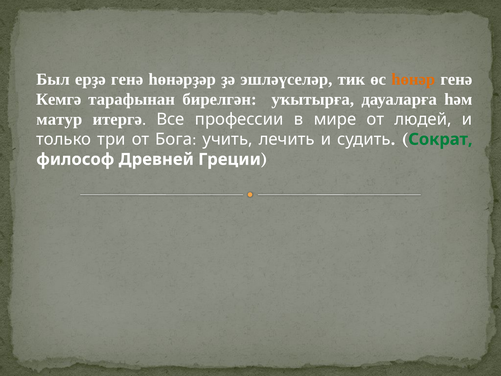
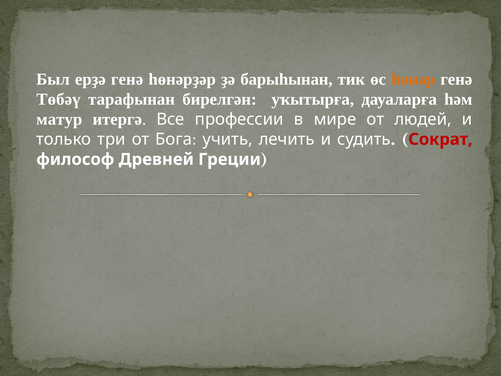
эшләүселәр: эшләүселәр -> барыһынан (286, 79)
Кемгә: Кемгә -> Төбәү (58, 99)
Сократ colour: green -> red (440, 139)
